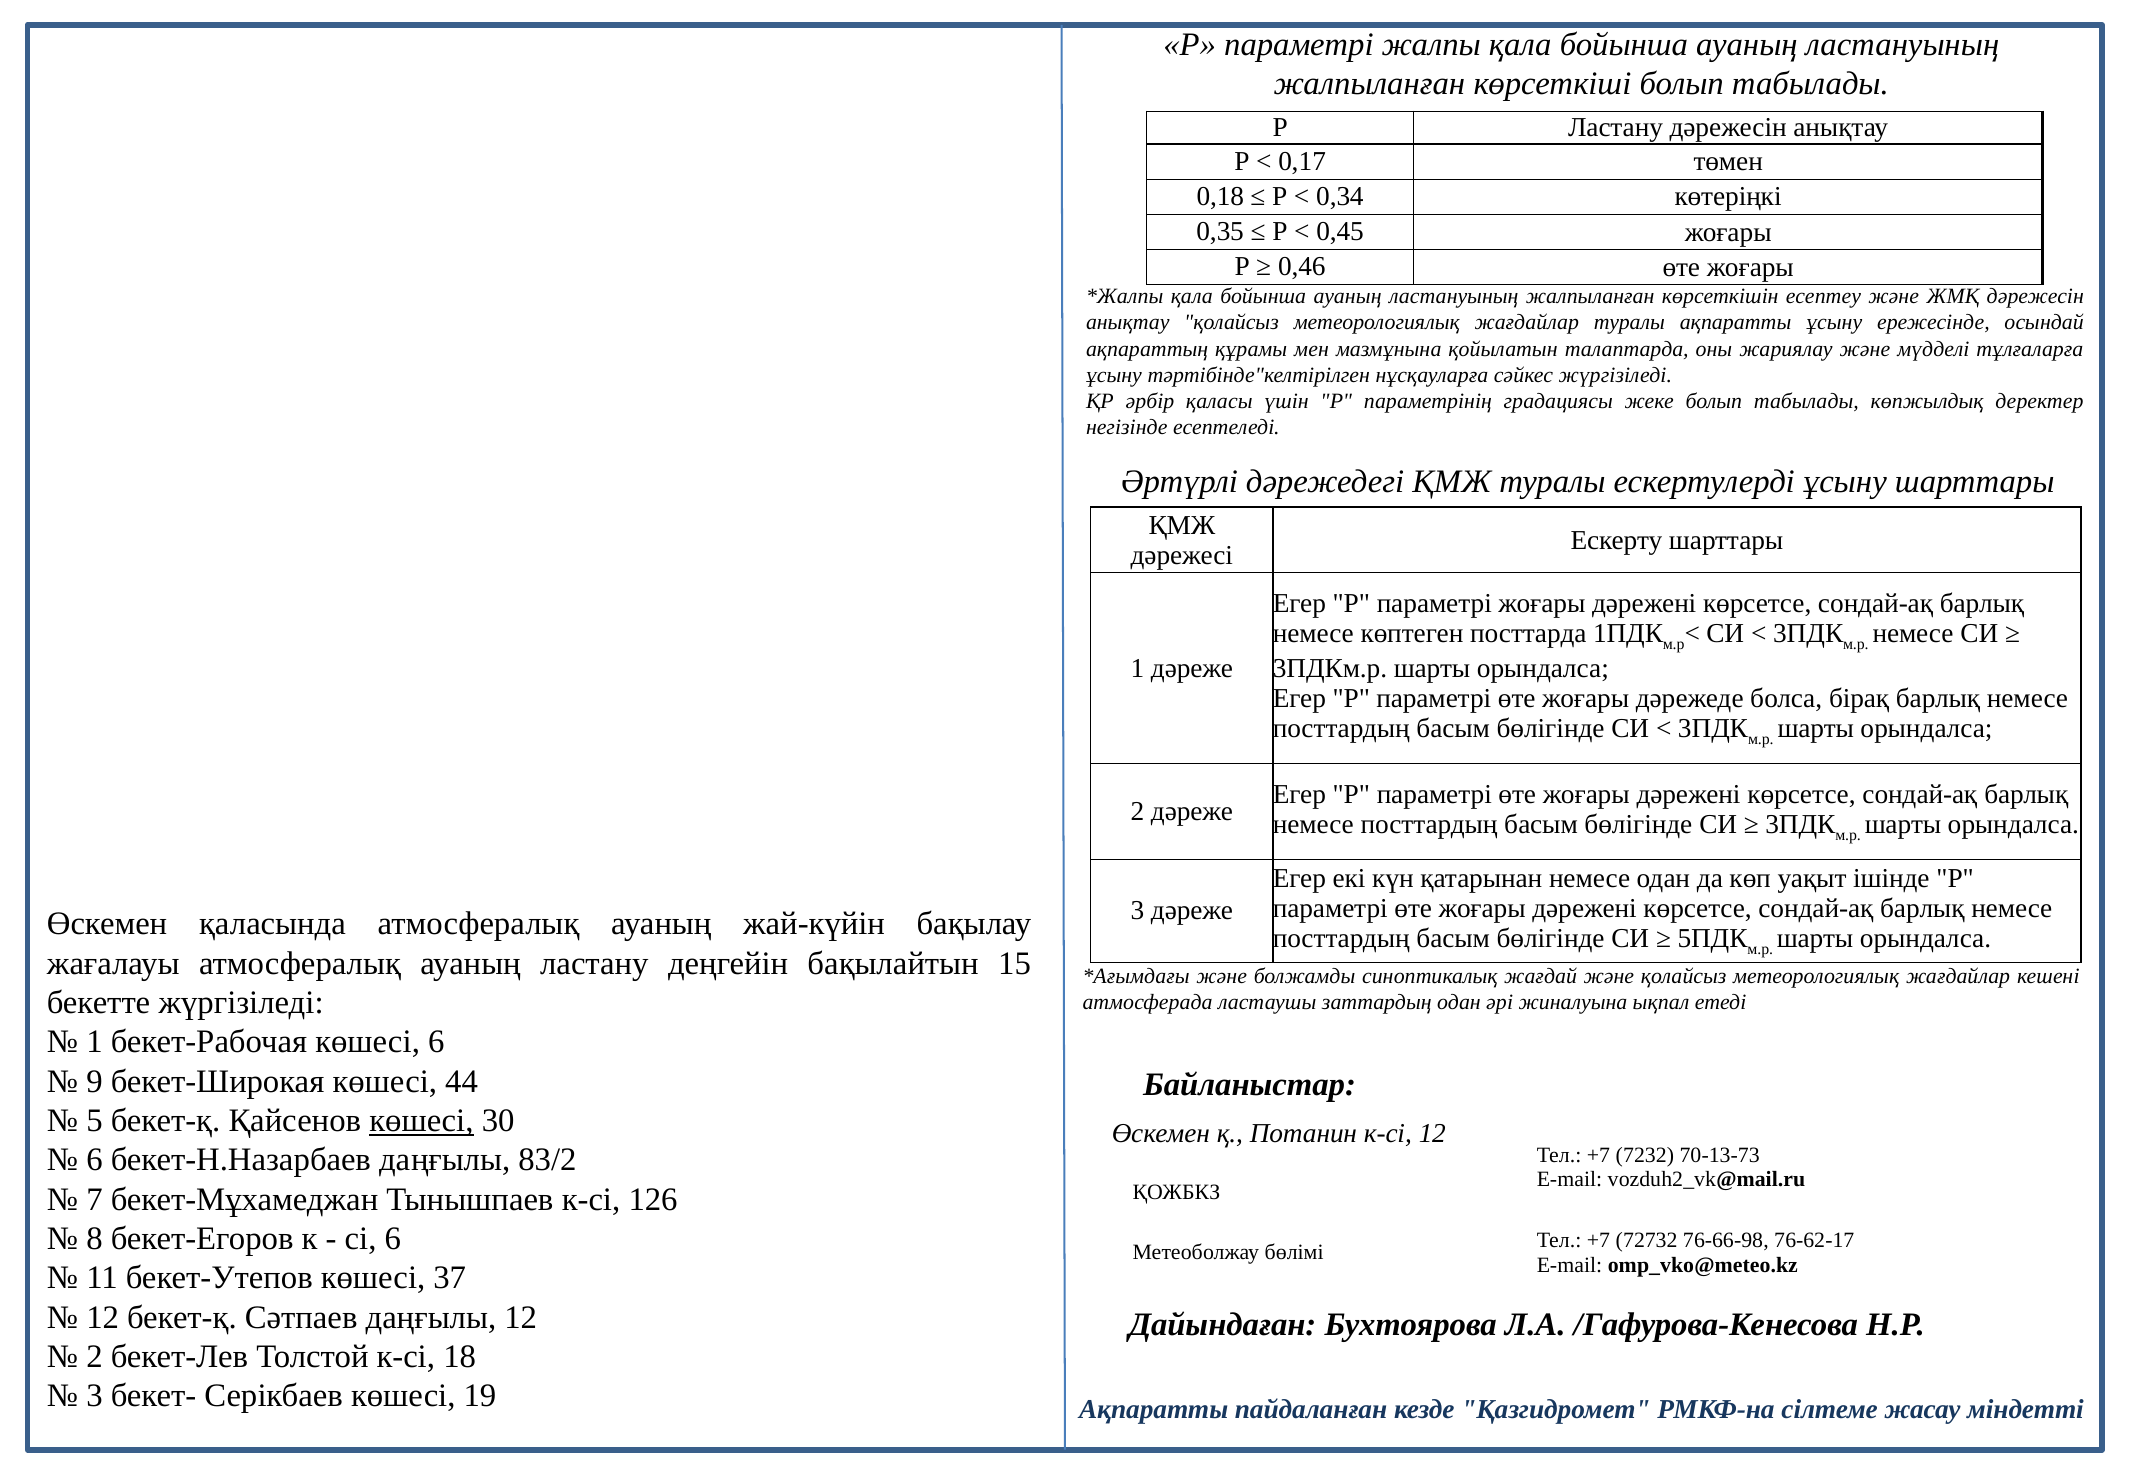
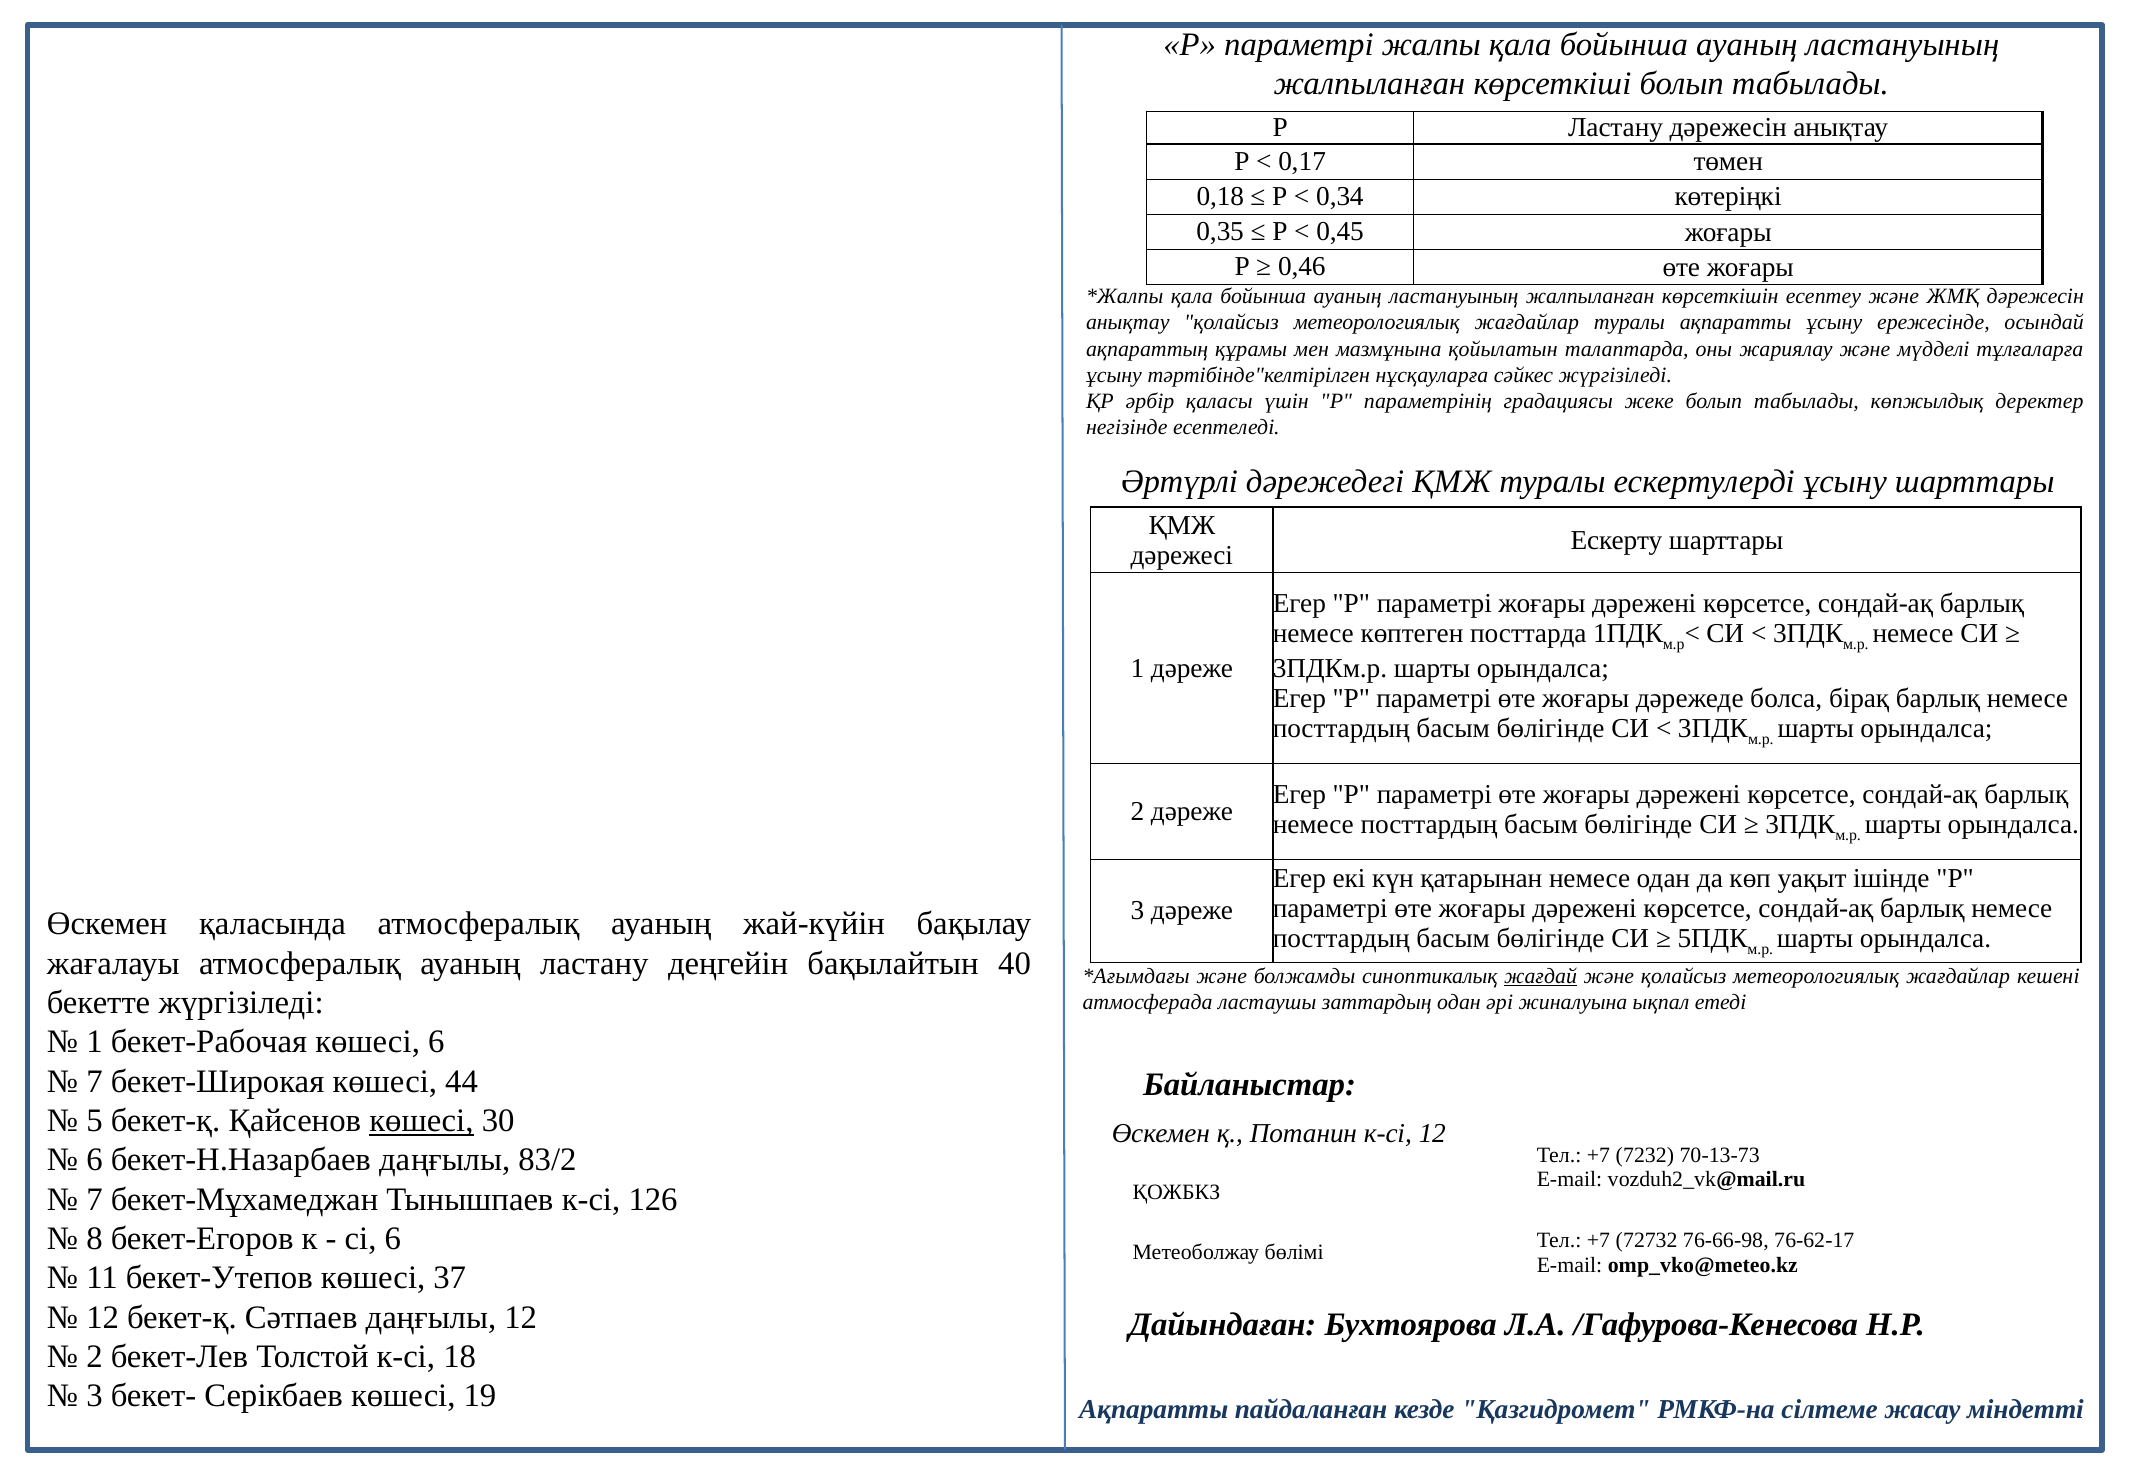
15: 15 -> 40 (1015, 963)
жағдай underline: none -> present (1541, 976)
9: 9 -> 7 (94, 1081)
